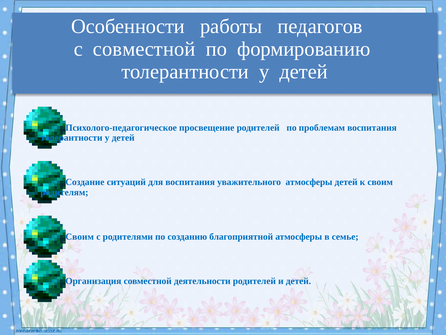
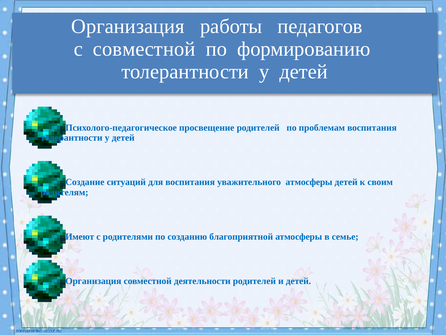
Особенности: Особенности -> Организация (128, 26)
Своим: Своим -> Имеют (80, 236)
